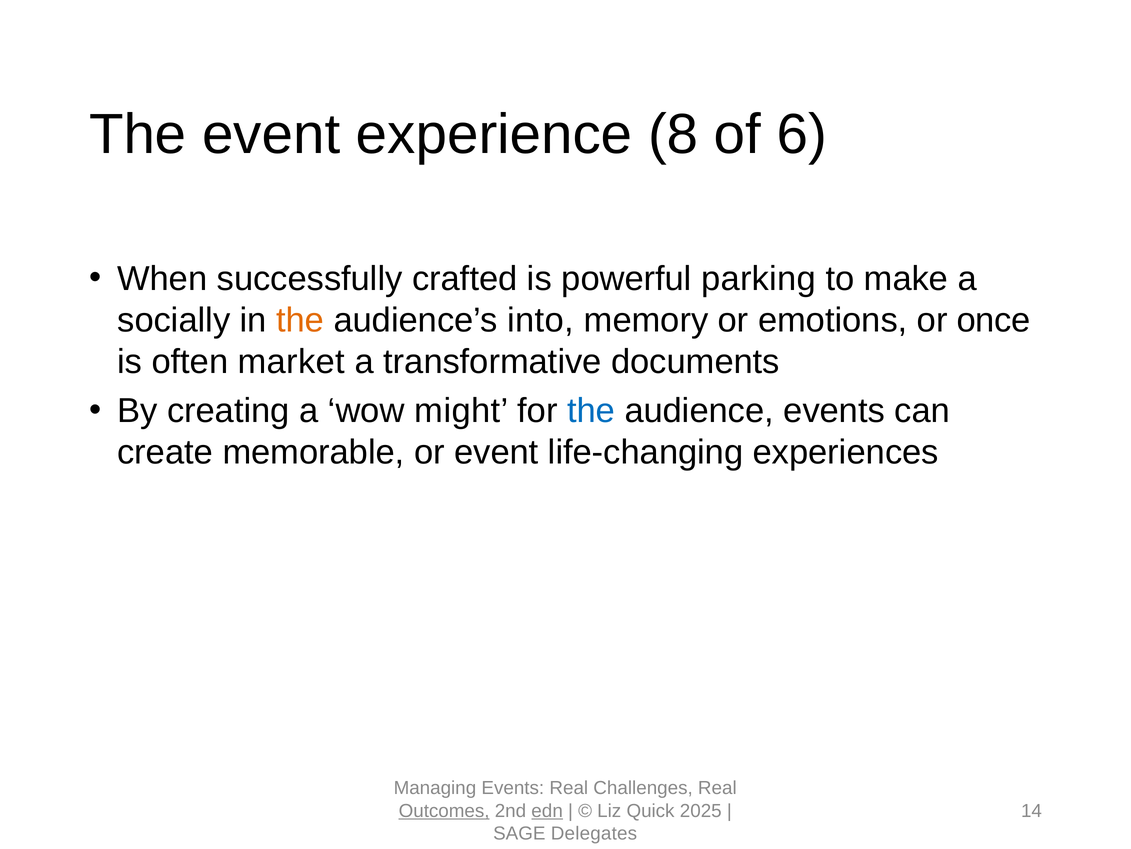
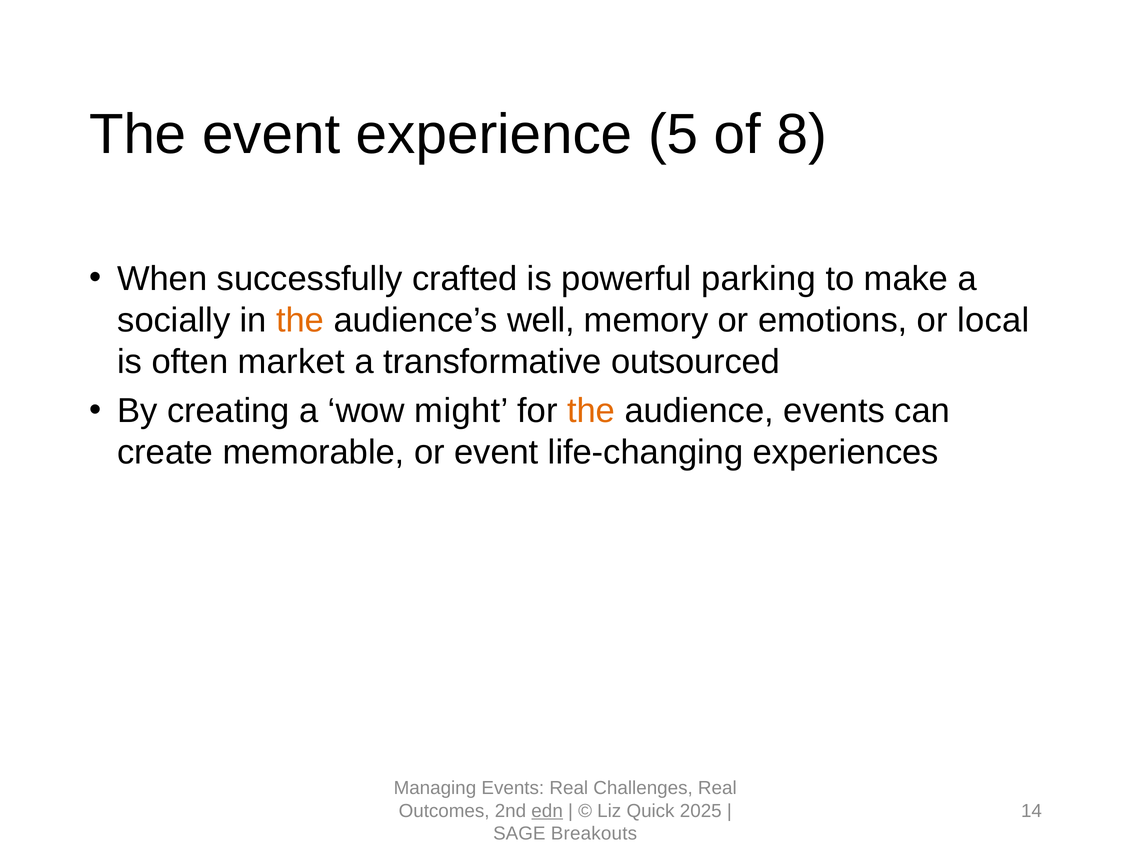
8: 8 -> 5 (673, 134)
6: 6 -> 8 (802, 134)
into: into -> well (541, 320)
once: once -> local (993, 320)
documents: documents -> outsourced (696, 361)
the colour: blue -> orange (591, 411)
Outcomes underline: present -> none (444, 810)
Delegates: Delegates -> Breakouts (594, 833)
